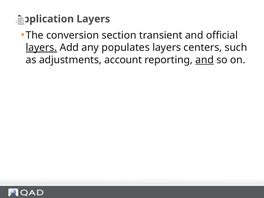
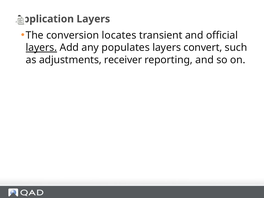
section: section -> locates (119, 35)
centers: centers -> convert (203, 48)
account: account -> receiver (123, 60)
and underline: present -> none (205, 60)
